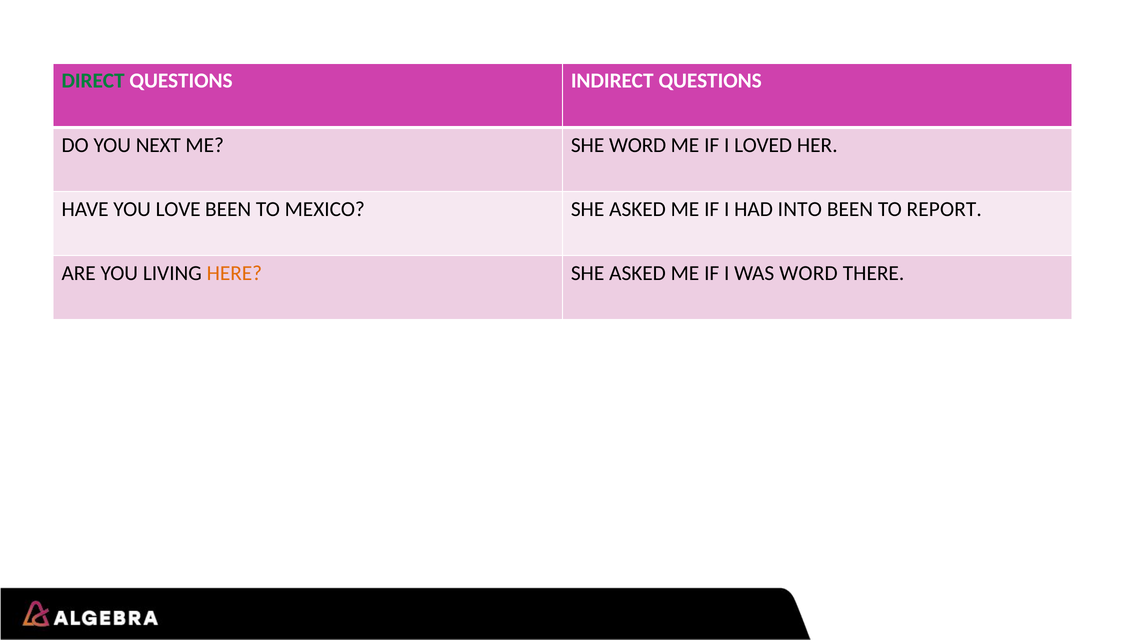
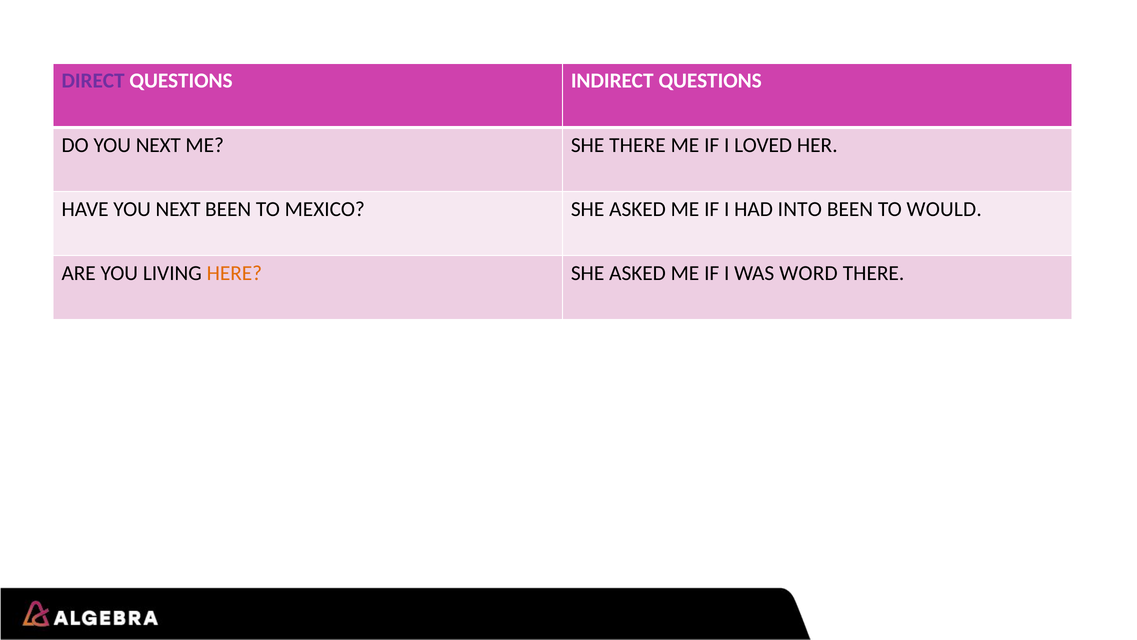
DIRECT colour: green -> purple (93, 81)
SHE WORD: WORD -> THERE (637, 145)
HAVE YOU LOVE: LOVE -> NEXT (178, 209)
REPORT: REPORT -> WOULD (944, 209)
